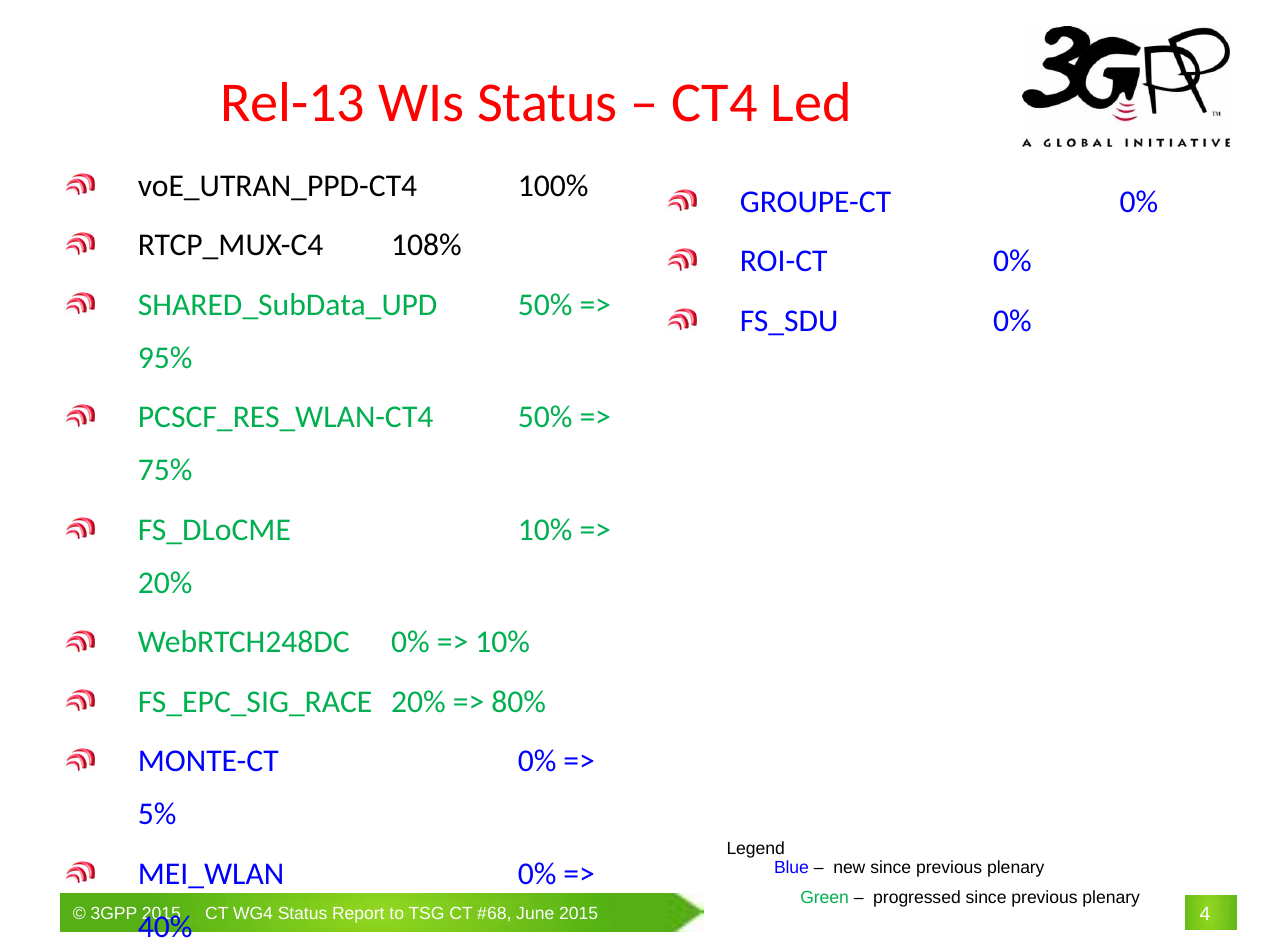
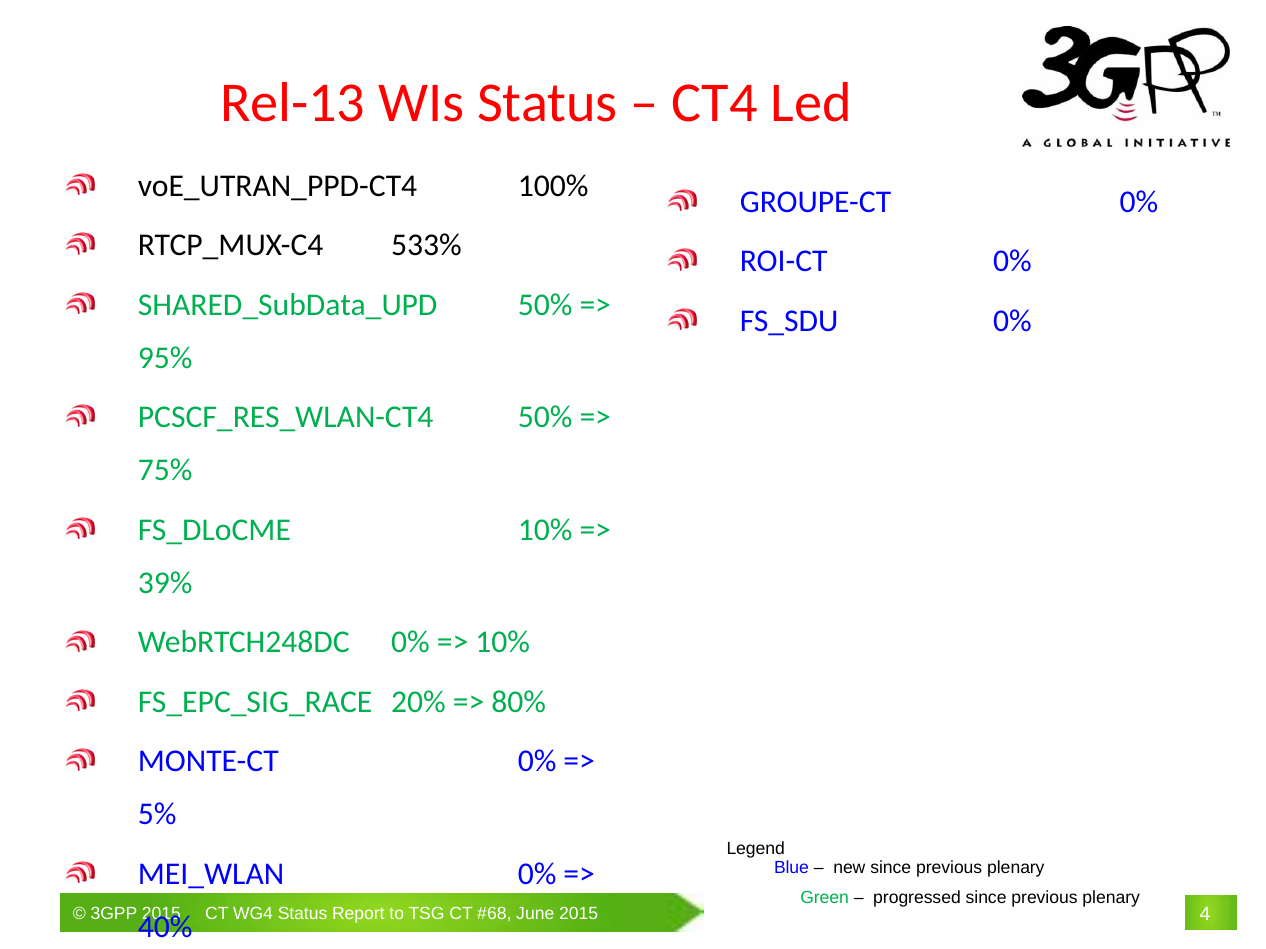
108%: 108% -> 533% (426, 245)
20%: 20% -> 39% (165, 583)
